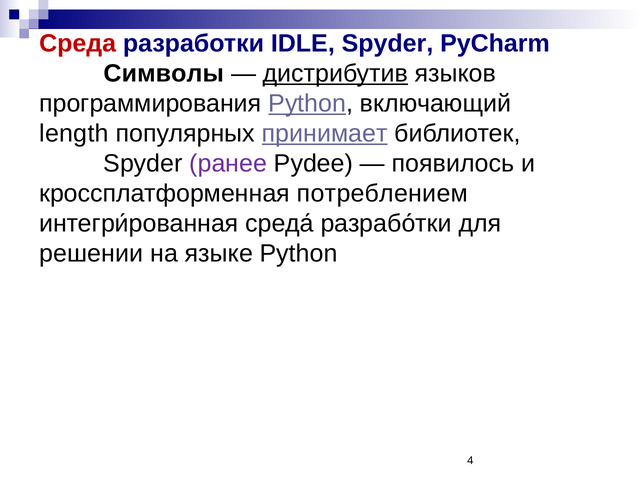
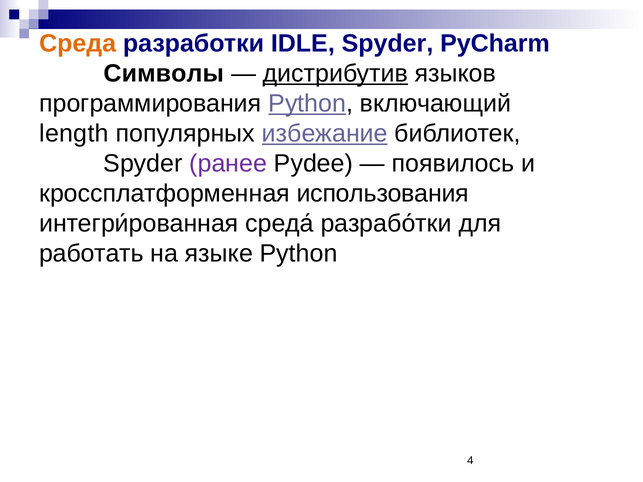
Среда colour: red -> orange (78, 43)
принимает: принимает -> избежание (325, 133)
потреблением: потреблением -> использования (383, 193)
решении: решении -> работать (91, 253)
